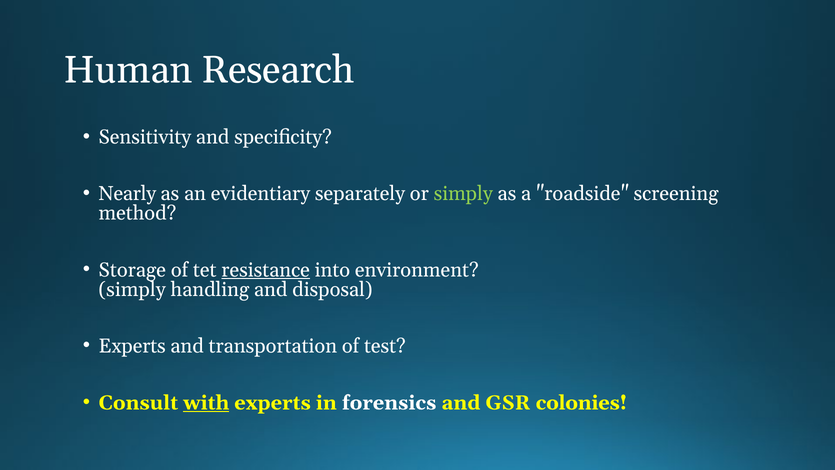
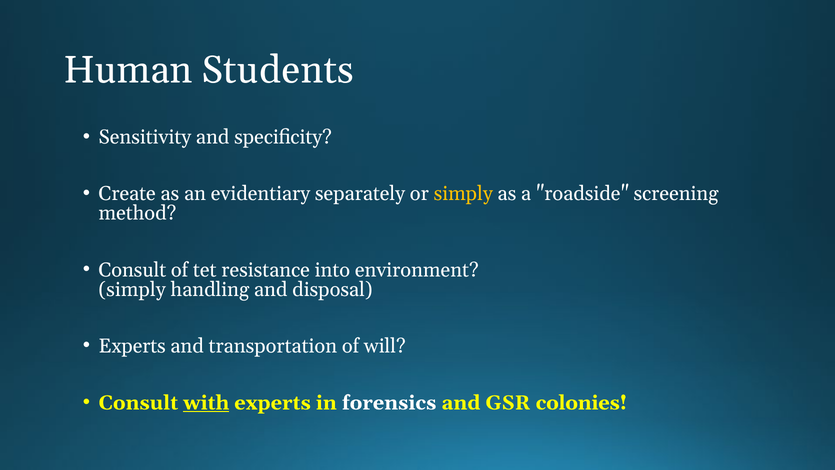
Research: Research -> Students (278, 70)
Nearly: Nearly -> Create (127, 194)
simply colour: light green -> yellow (463, 194)
Storage: Storage -> Consult (132, 270)
resistance underline: present -> none (266, 270)
test: test -> will (385, 346)
